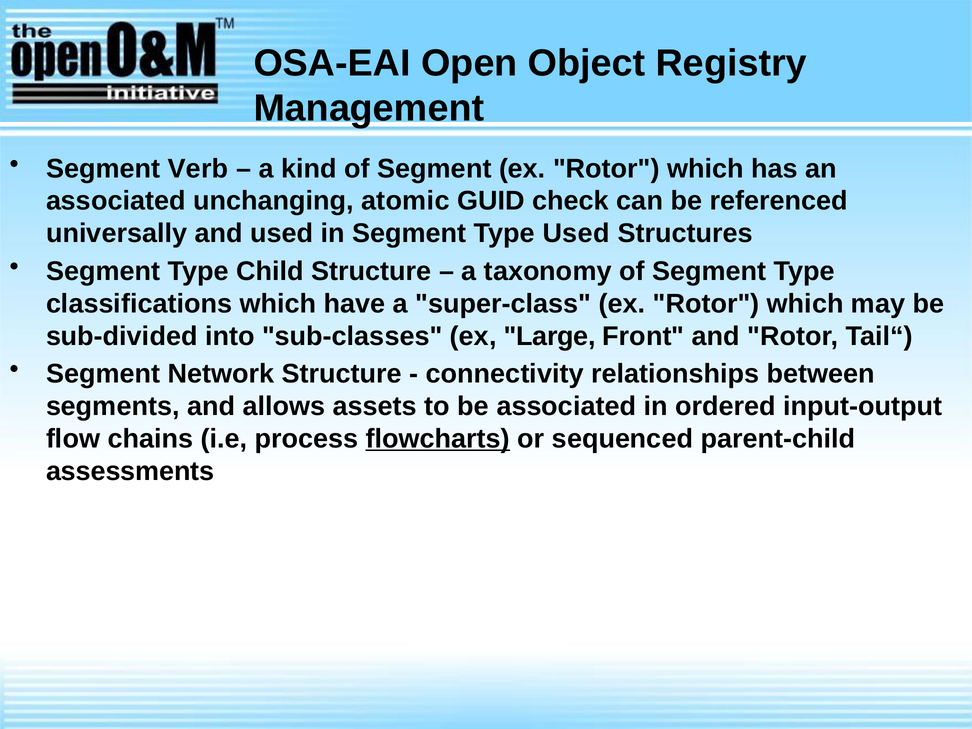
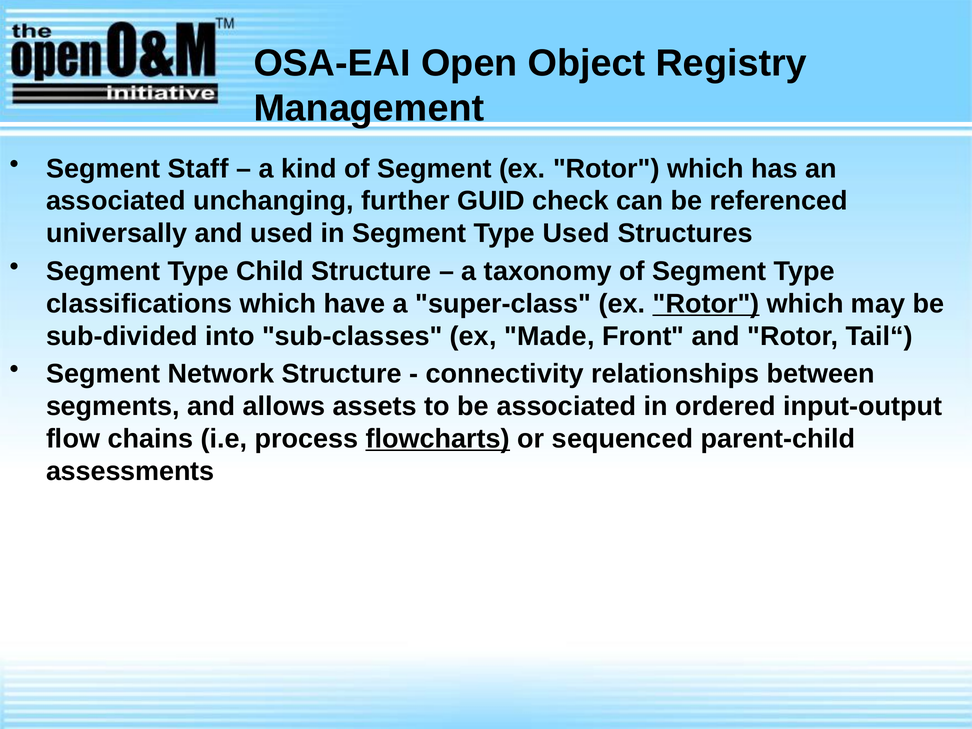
Verb: Verb -> Staff (198, 169)
atomic: atomic -> further (405, 201)
Rotor underline: none -> present (706, 304)
Large: Large -> Made (549, 336)
